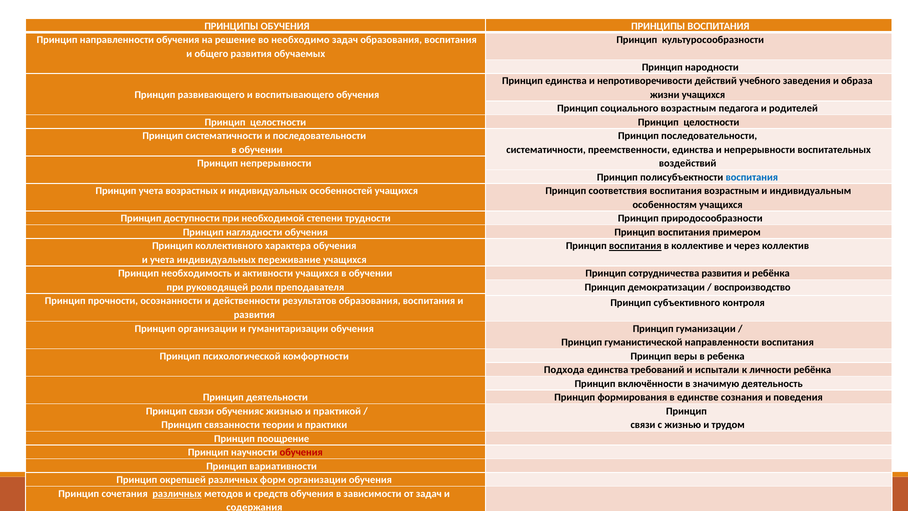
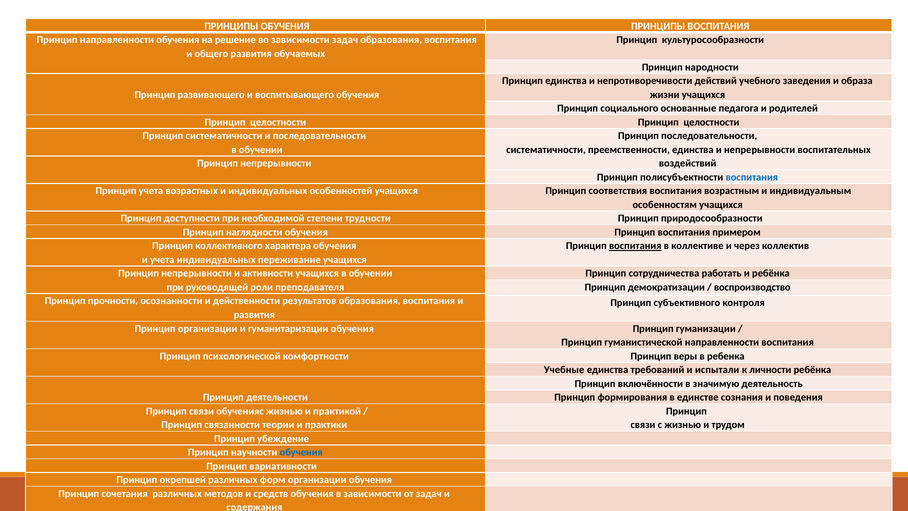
во необходимо: необходимо -> зависимости (300, 40)
социального возрастным: возрастным -> основанные (688, 108)
необходимость: необходимость -> непрерывности (197, 273)
сотрудничества развития: развития -> работать (722, 273)
Подхода: Подхода -> Учебные (564, 370)
поощрение: поощрение -> убеждение (283, 438)
обучения colour: red -> blue (301, 452)
различных underline: present -> none (177, 493)
